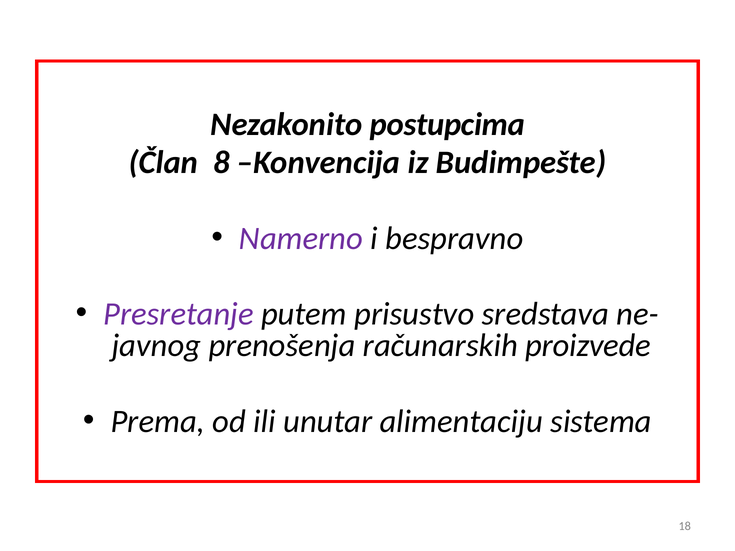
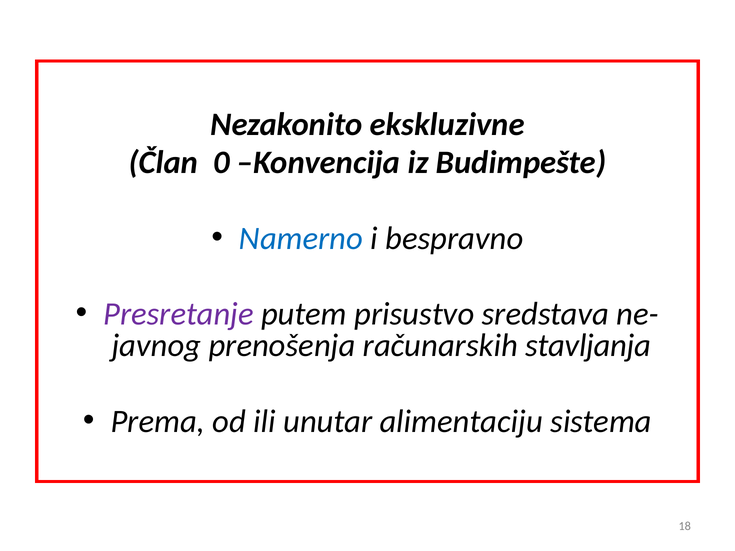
postupcima: postupcima -> ekskluzivne (447, 125)
8: 8 -> 0 (221, 163)
Namerno colour: purple -> blue (301, 238)
proizvede: proizvede -> stavljanja (588, 346)
